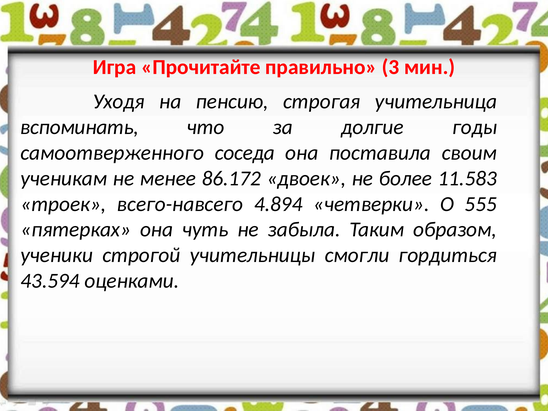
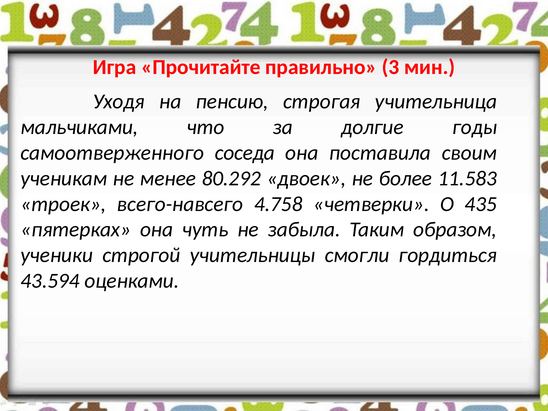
вспоминать: вспоминать -> мальчиками (79, 127)
86.172: 86.172 -> 80.292 (231, 178)
4.894: 4.894 -> 4.758 (278, 204)
555: 555 -> 435 (481, 204)
